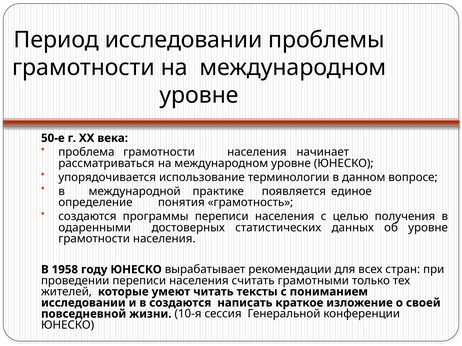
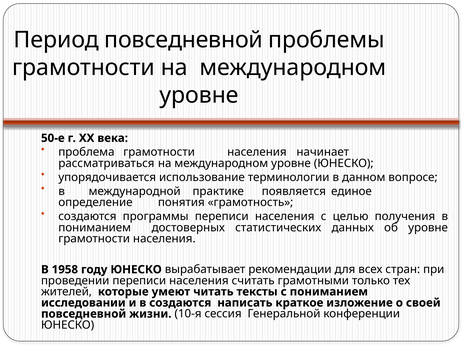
Период исследовании: исследовании -> повседневной (184, 40)
одаренными: одаренными -> пониманием (95, 228)
